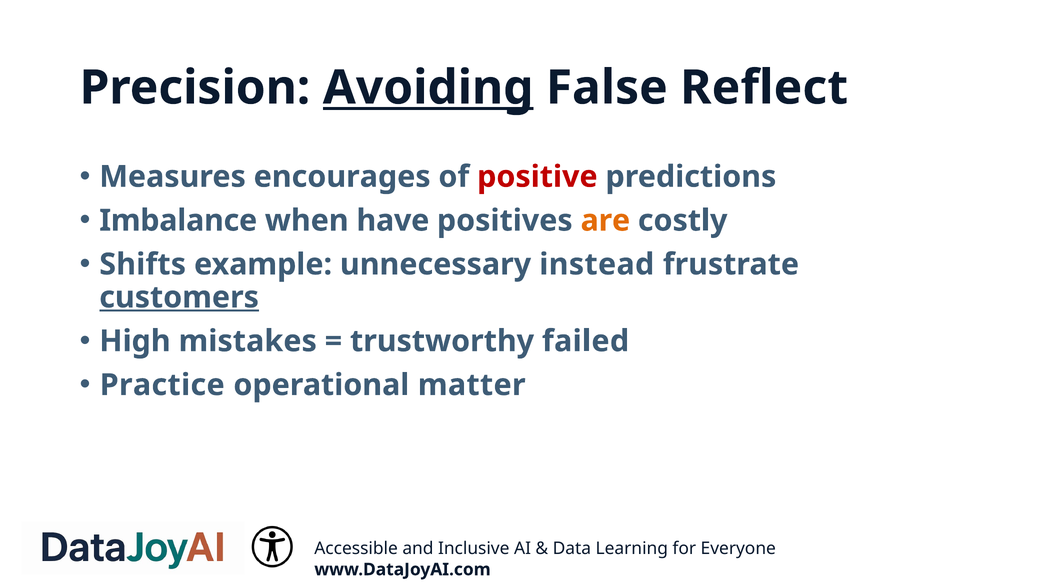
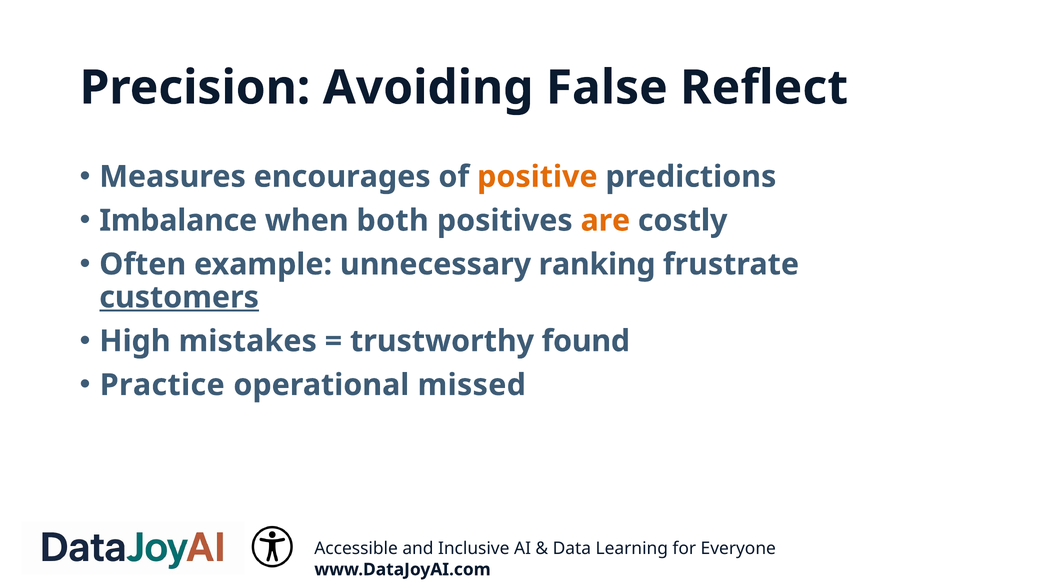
Avoiding underline: present -> none (428, 88)
positive colour: red -> orange (537, 177)
have: have -> both (393, 220)
Shifts: Shifts -> Often (143, 264)
instead: instead -> ranking (597, 264)
failed: failed -> found (586, 341)
matter: matter -> missed (472, 385)
